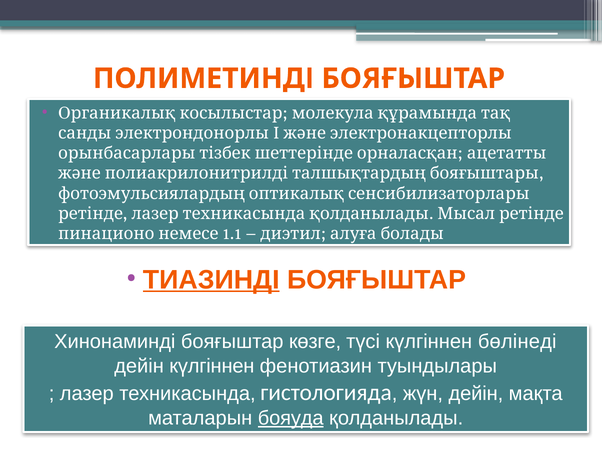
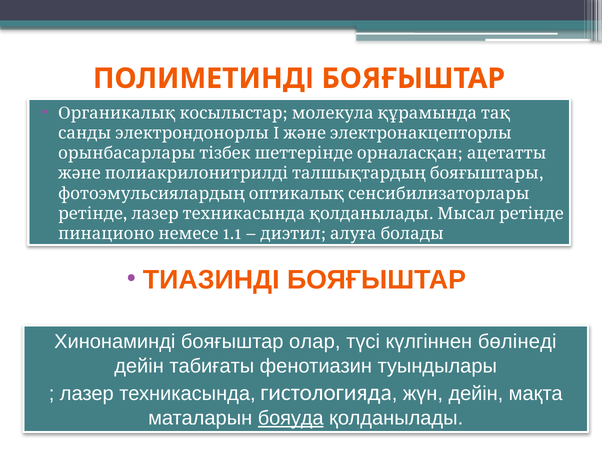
ТИАЗИНДІ underline: present -> none (211, 280)
көзге: көзге -> олар (315, 341)
дейін күлгіннен: күлгіннен -> табиғаты (212, 366)
